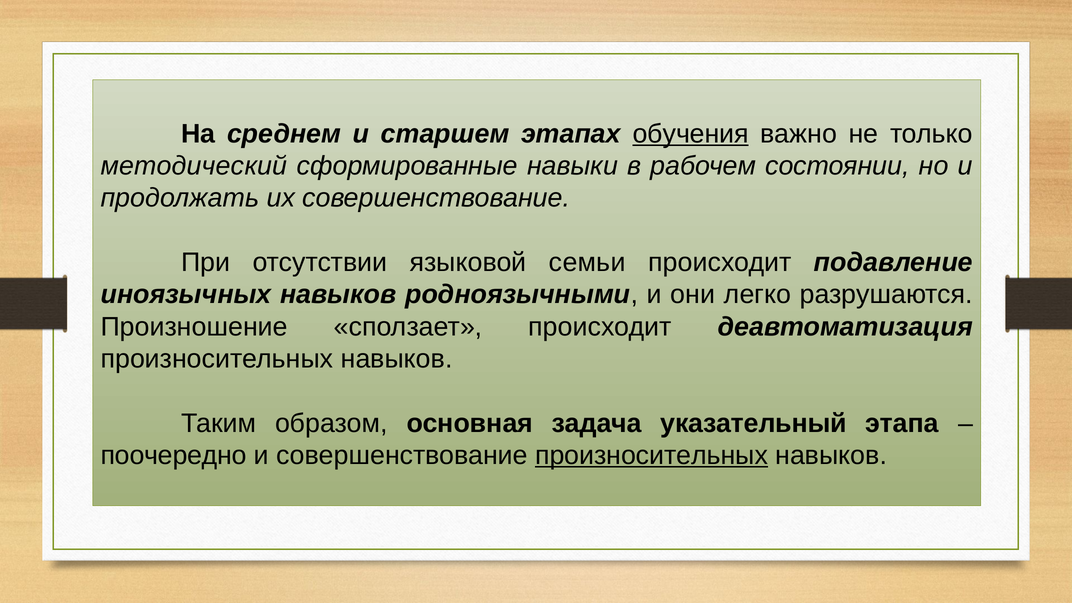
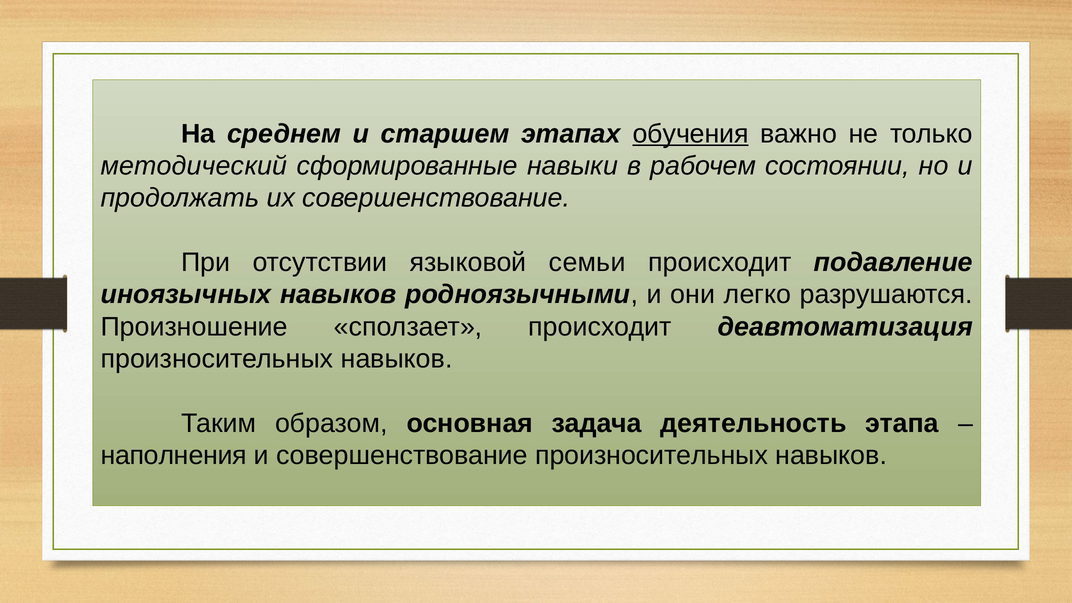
указательный: указательный -> деятельность (753, 423)
поочередно: поочередно -> наполнения (174, 455)
произносительных underline: present -> none (652, 455)
